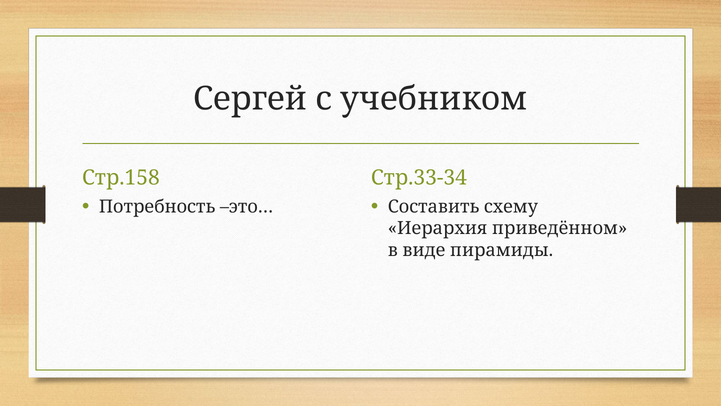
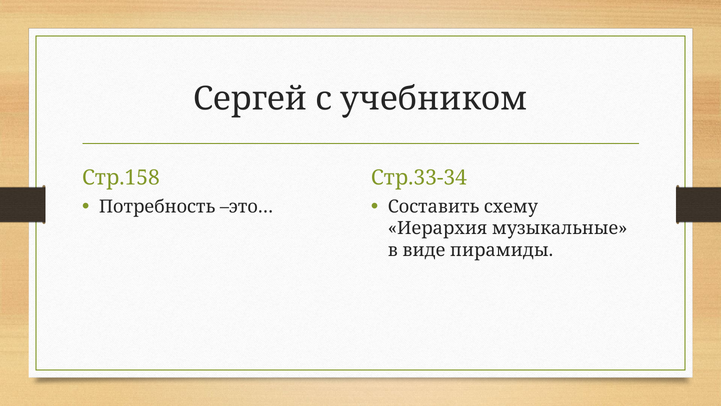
приведённом: приведённом -> музыкальные (560, 228)
